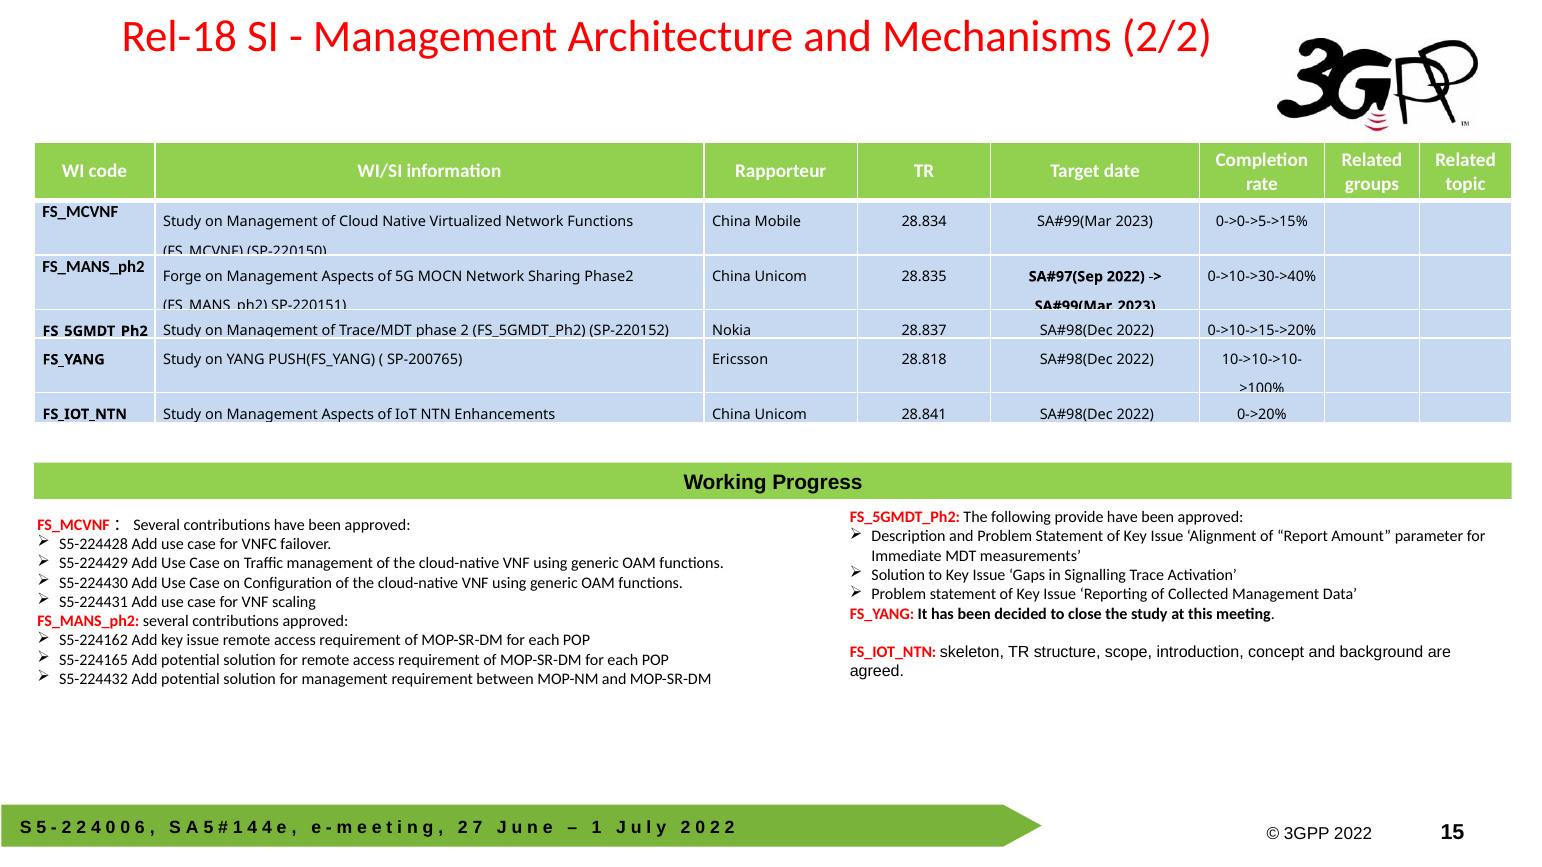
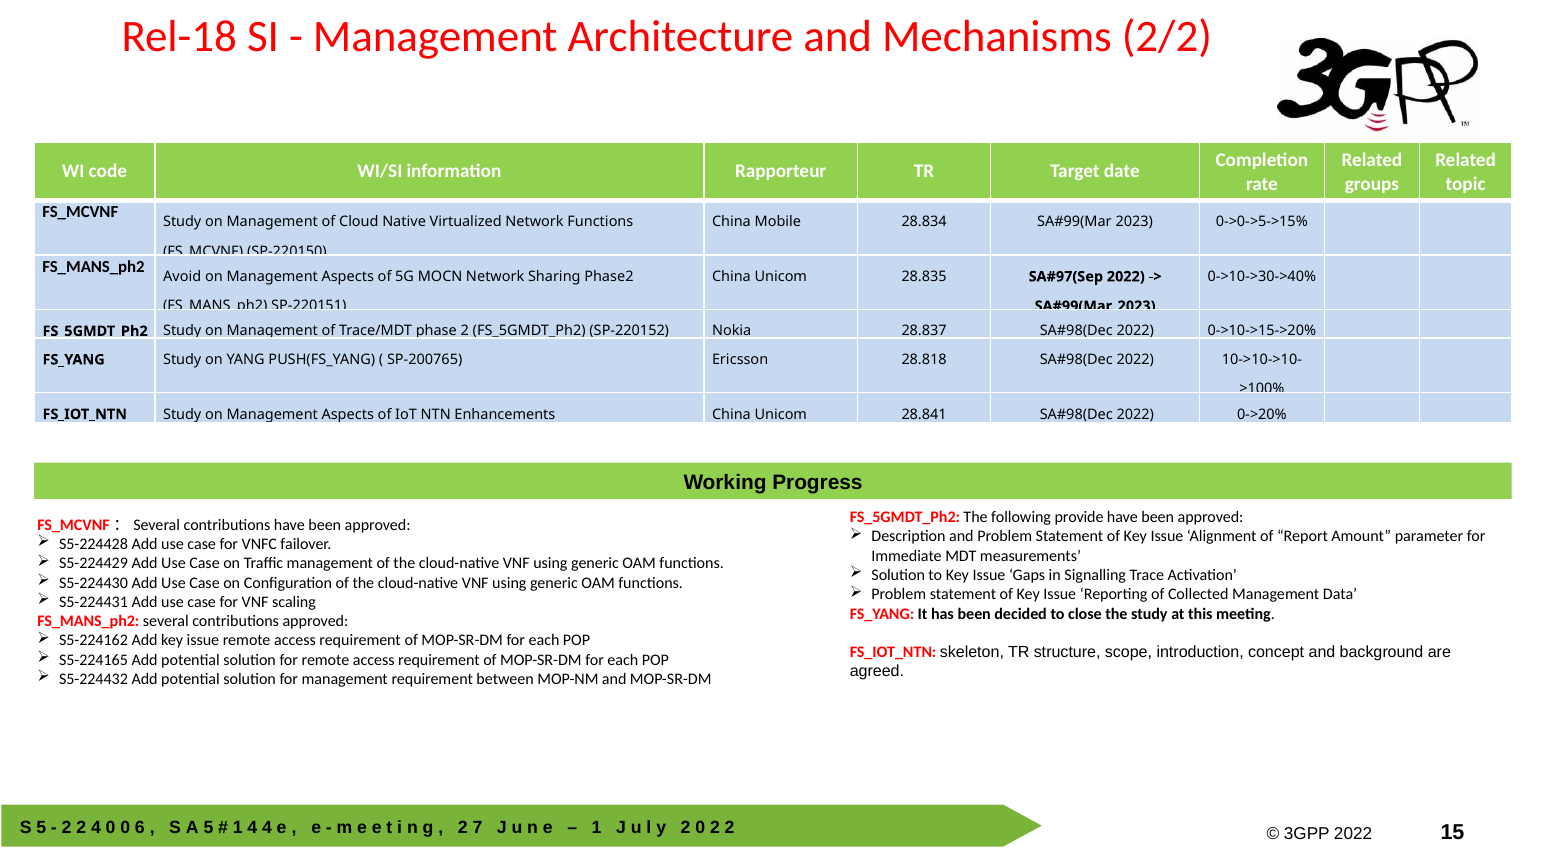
Forge: Forge -> Avoid (182, 277)
